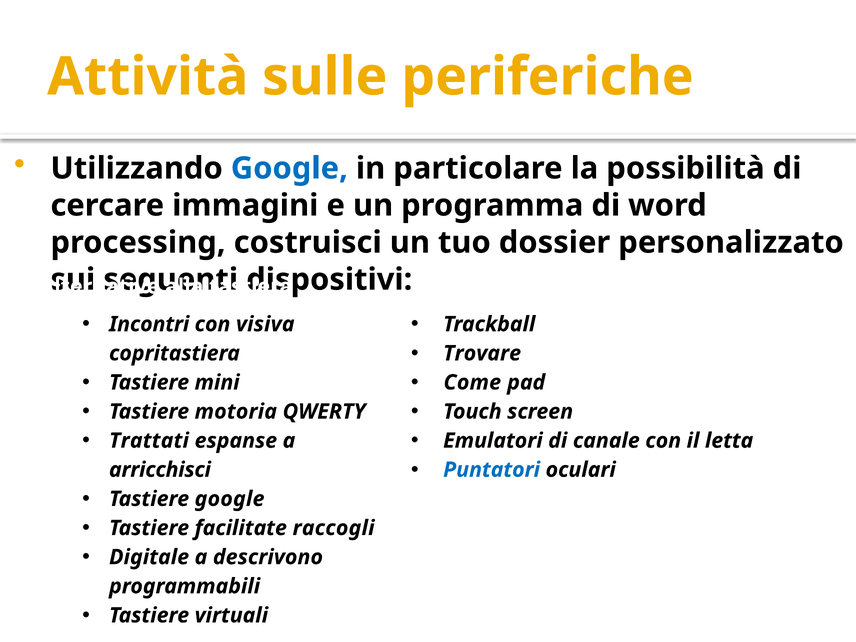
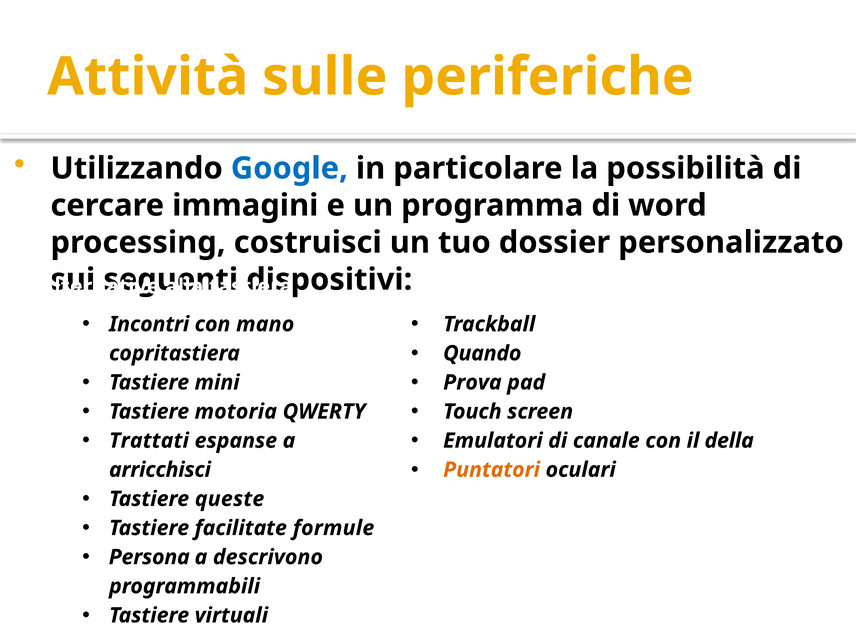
visiva: visiva -> mano (265, 324)
Trovare: Trovare -> Quando (482, 353)
Come: Come -> Prova (472, 382)
letta: letta -> della (729, 441)
Puntatori colour: blue -> orange (492, 470)
Tastiere google: google -> queste (230, 499)
raccogli: raccogli -> formule (334, 528)
Digitale: Digitale -> Persona (149, 557)
